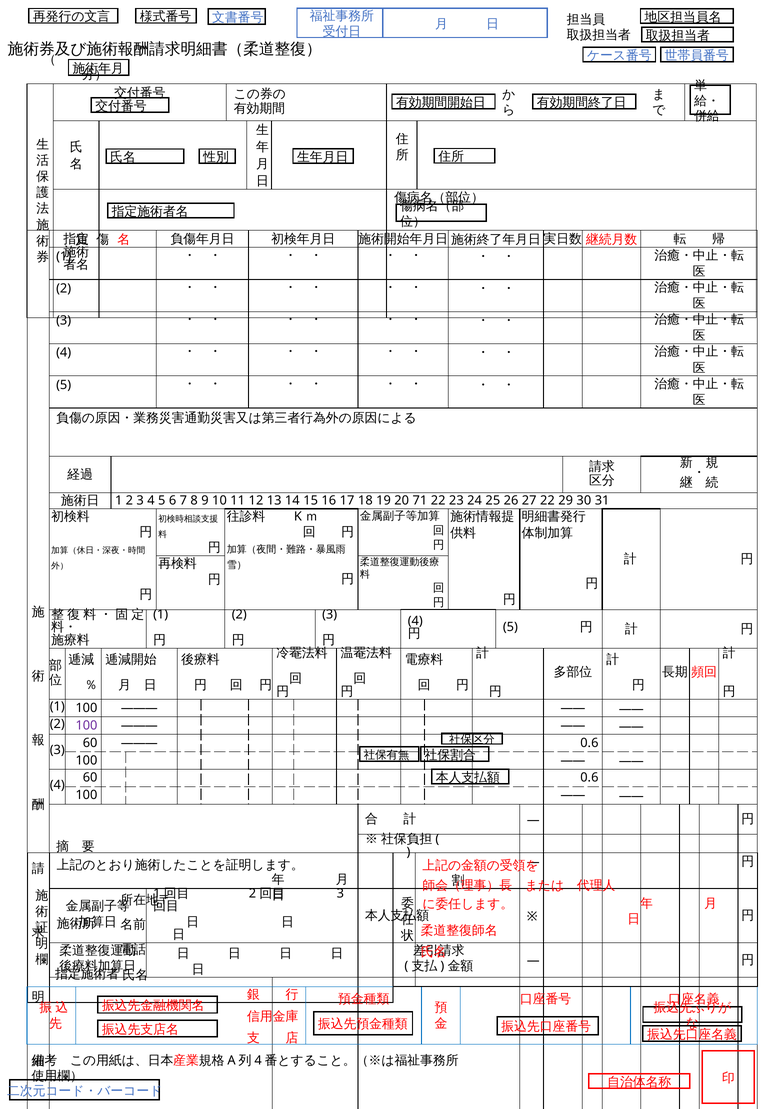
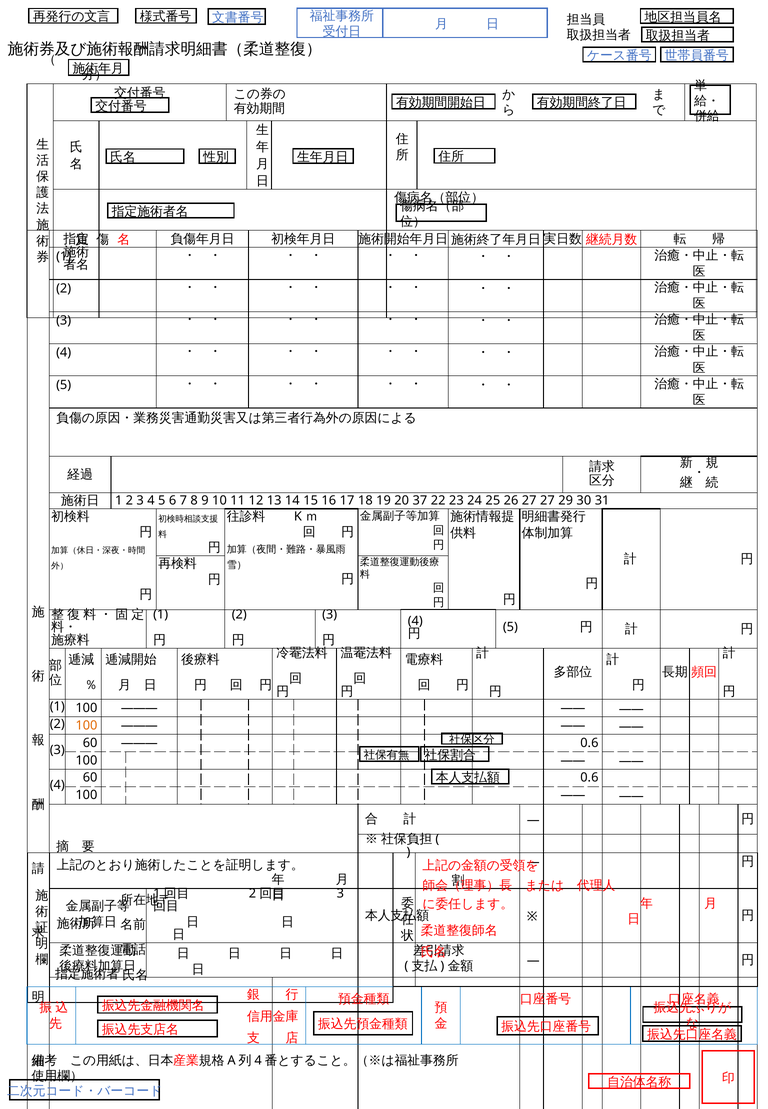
71: 71 -> 37 (420, 501)
27 22: 22 -> 27 (547, 501)
100 colour: purple -> orange (86, 726)
